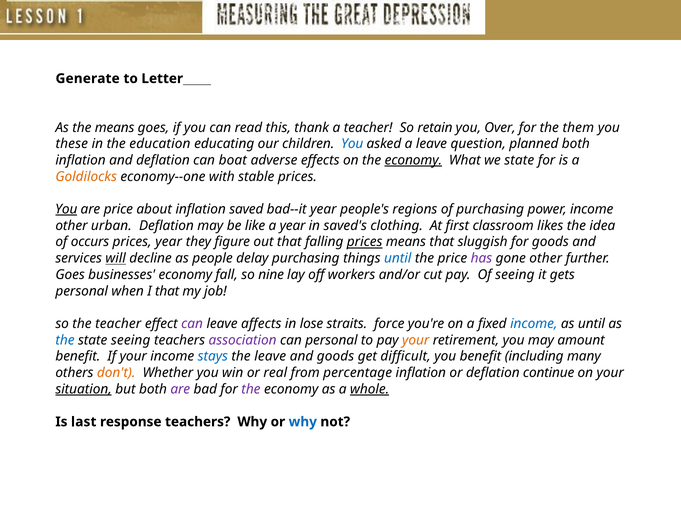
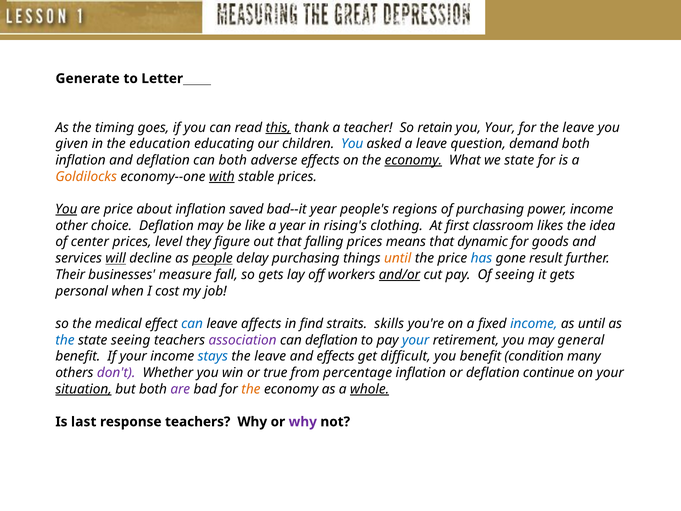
the means: means -> timing (115, 128)
this underline: none -> present (278, 128)
you Over: Over -> Your (500, 128)
for the them: them -> leave (578, 128)
these: these -> given (72, 144)
planned: planned -> demand (534, 144)
can boat: boat -> both (233, 160)
with underline: none -> present (222, 177)
urban: urban -> choice (112, 226)
saved's: saved's -> rising's (345, 226)
occurs: occurs -> center (90, 242)
prices year: year -> level (169, 242)
prices underline: present -> none (365, 242)
sluggish: sluggish -> dynamic (483, 242)
people underline: none -> present (213, 258)
until colour: blue -> orange (398, 258)
has colour: purple -> blue (481, 258)
gone other: other -> result (546, 258)
Goes: Goes -> Their (70, 275)
businesses economy: economy -> measure (185, 275)
so nine: nine -> gets (271, 275)
and/or underline: none -> present (399, 275)
I that: that -> cost (167, 291)
the teacher: teacher -> medical (118, 324)
can colour: purple -> blue (192, 324)
lose: lose -> find (312, 324)
force: force -> skills (389, 324)
can personal: personal -> deflation (331, 340)
your colour: orange -> blue (416, 340)
amount: amount -> general (581, 340)
and goods: goods -> effects (336, 356)
including: including -> condition (534, 356)
don't colour: orange -> purple (116, 373)
real: real -> true (275, 373)
the colour: purple -> orange (251, 389)
why colour: blue -> purple (303, 422)
